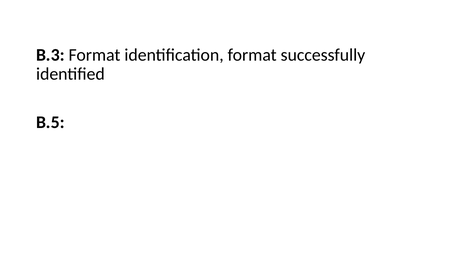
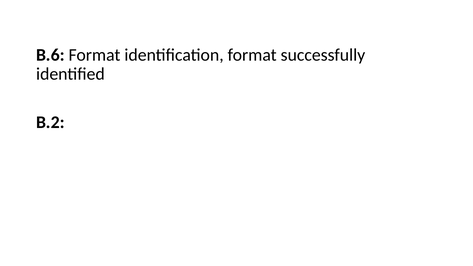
B.3: B.3 -> B.6 (50, 55)
B.5: B.5 -> B.2 (50, 122)
